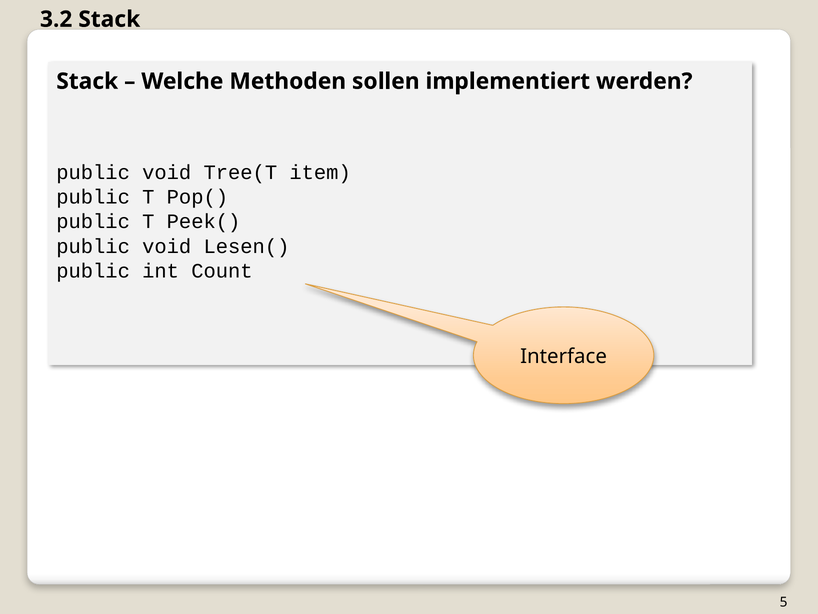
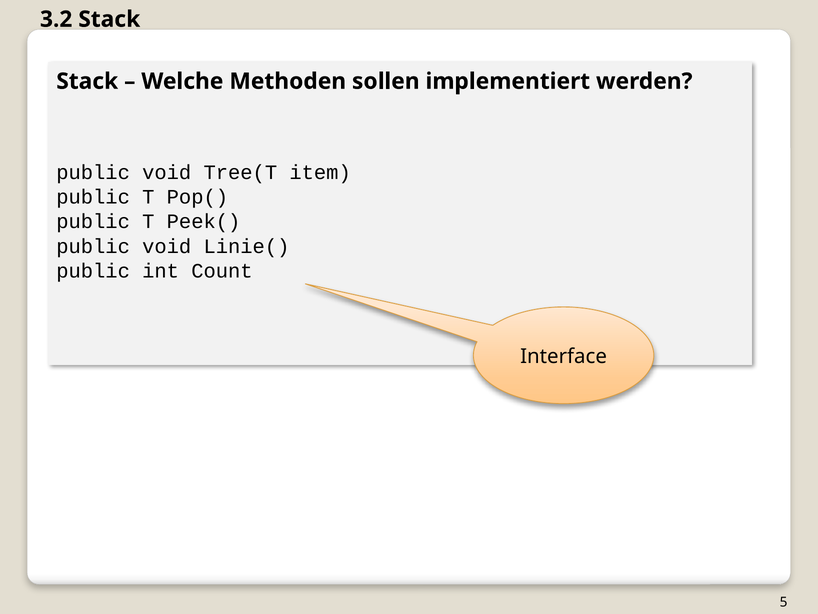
Lesen(: Lesen( -> Linie( (246, 246)
